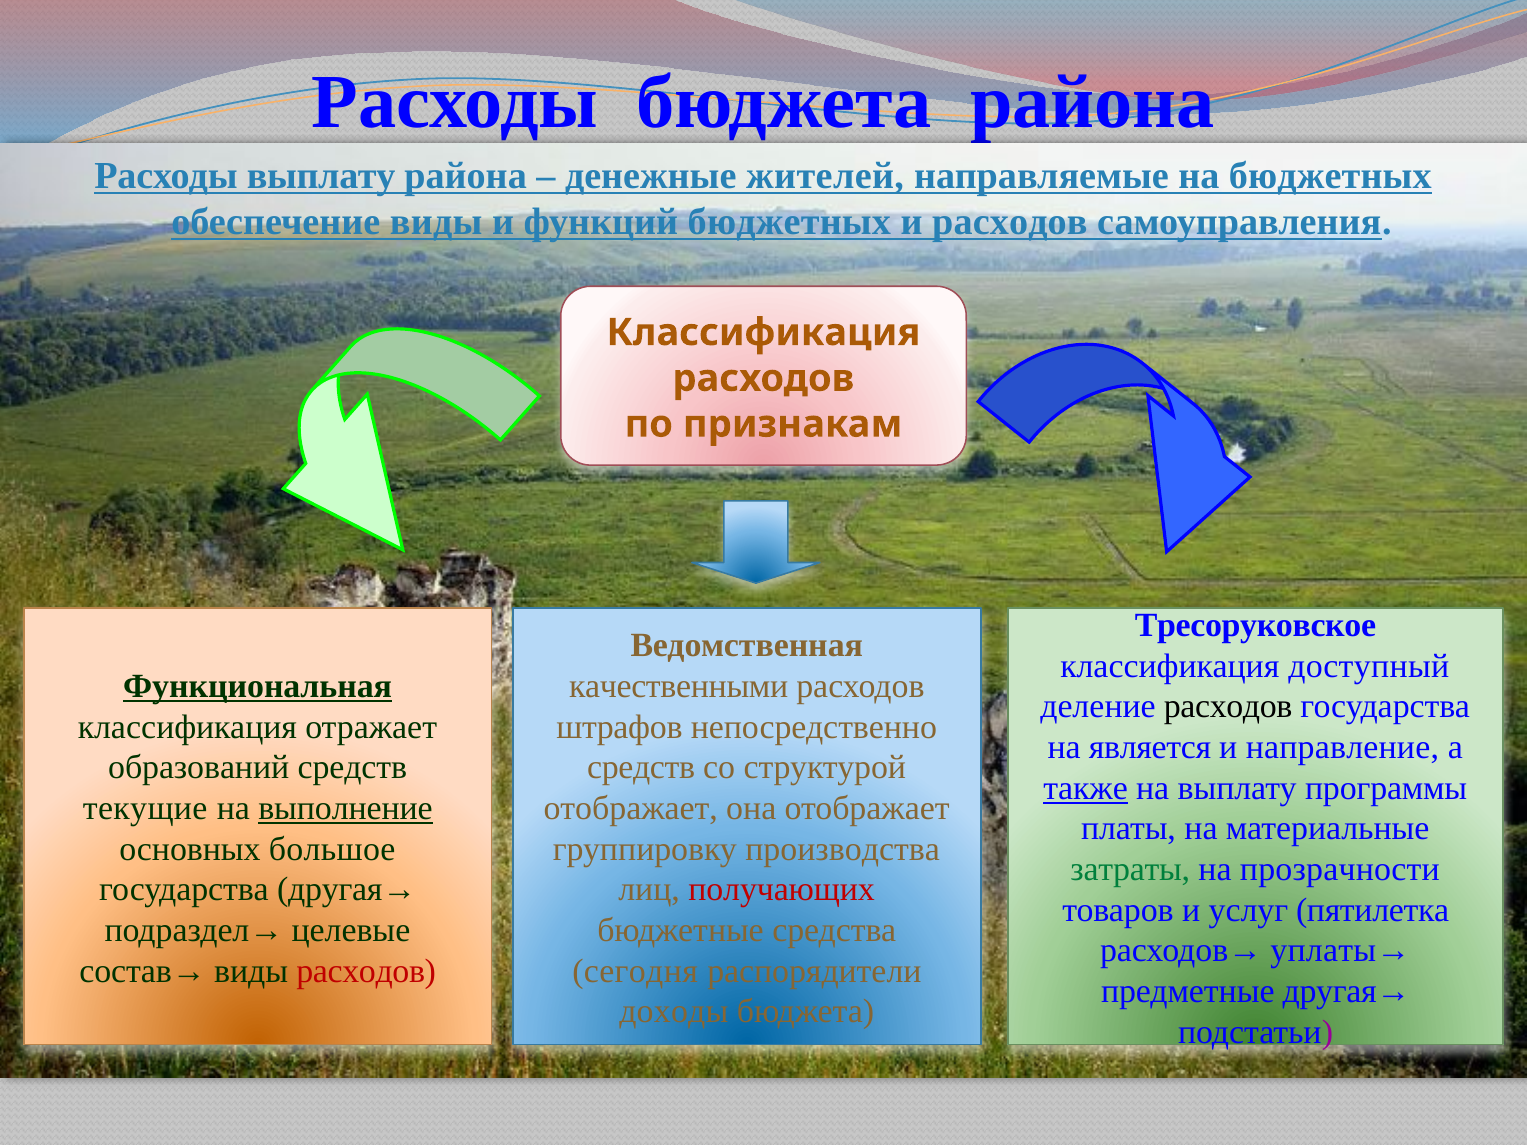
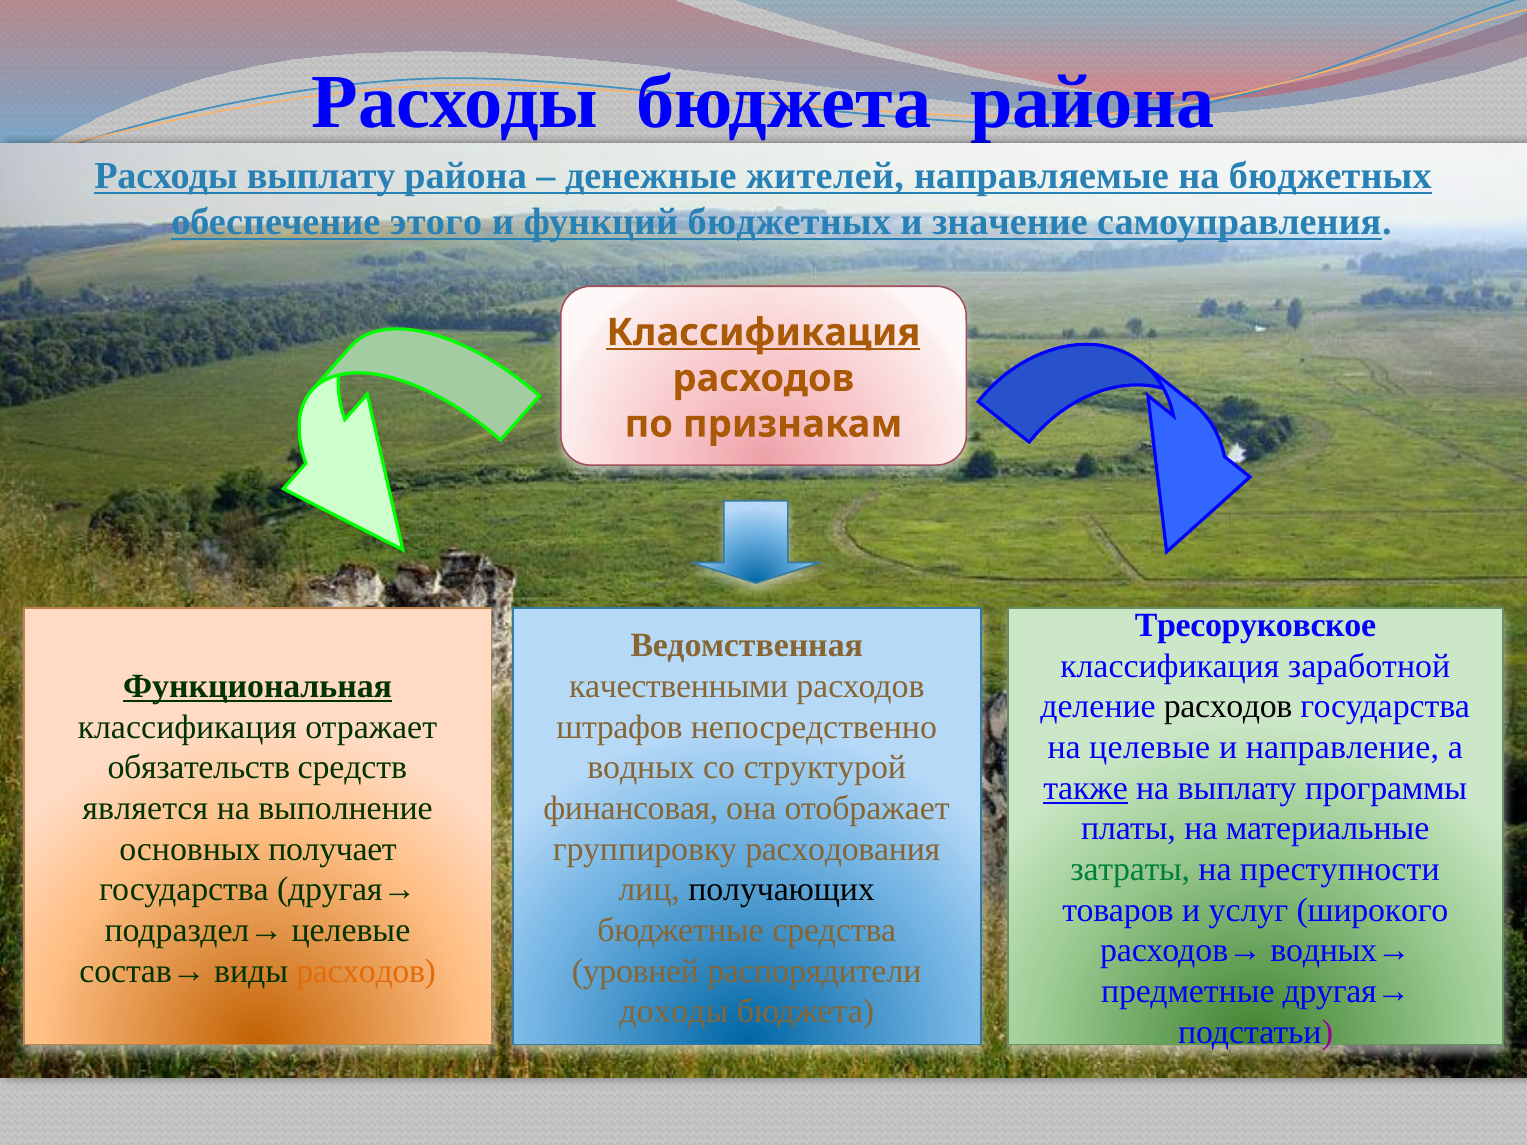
обеспечение виды: виды -> этого (436, 222)
и расходов: расходов -> значение (1010, 222)
Классификация underline: none -> present (763, 333)
доступный: доступный -> заработной (1369, 666)
на является: является -> целевые (1150, 747)
образований: образований -> обязательств (199, 768)
средств: средств -> водных (641, 768)
текущие: текущие -> является (145, 809)
выполнение underline: present -> none (345, 809)
отображает: отображает -> финансовая (631, 809)
большое: большое -> получает (333, 849)
производства: производства -> расходования (843, 849)
прозрачности: прозрачности -> преступности (1340, 870)
получающих colour: red -> black (782, 890)
пятилетка: пятилетка -> широкого (1373, 910)
уплаты→: уплаты→ -> водных→ (1341, 951)
расходов colour: red -> orange (366, 971)
сегодня: сегодня -> уровней (635, 971)
